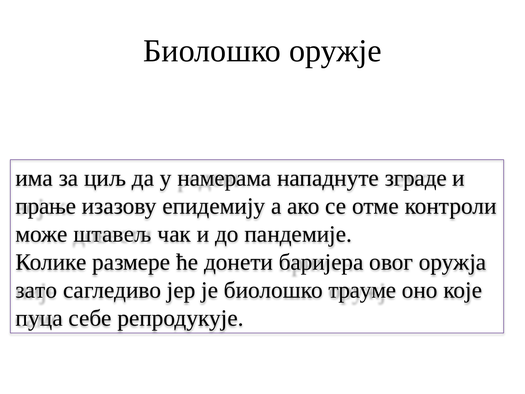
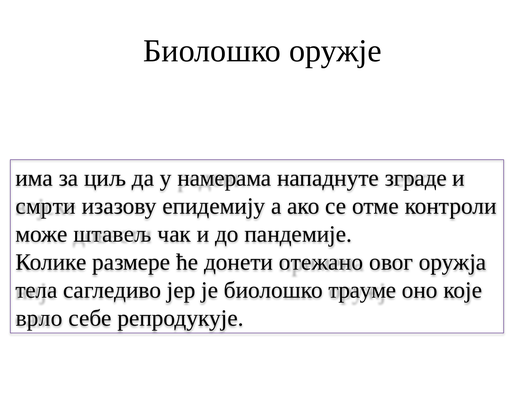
прање: прање -> смрти (46, 206)
баријера: баријера -> отежано (321, 262)
зато: зато -> тела (36, 290)
пуца: пуца -> врло (39, 318)
